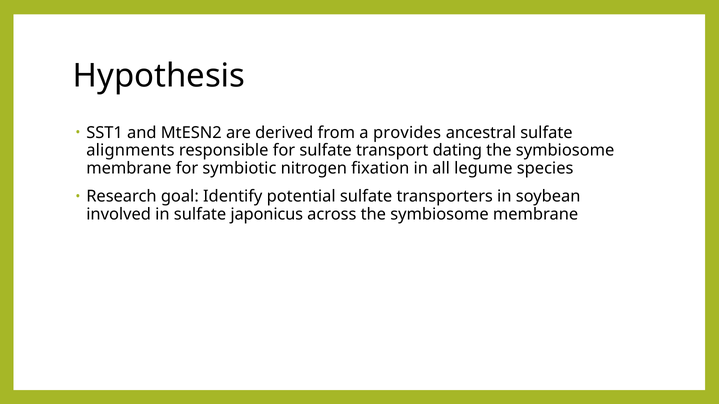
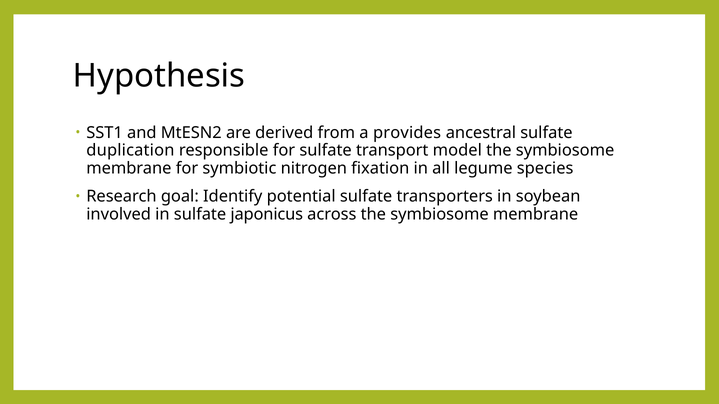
alignments: alignments -> duplication (130, 151)
dating: dating -> model (457, 151)
